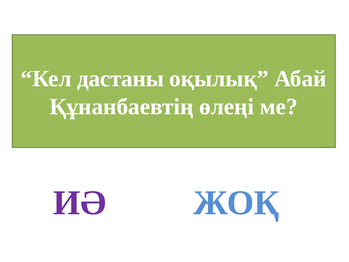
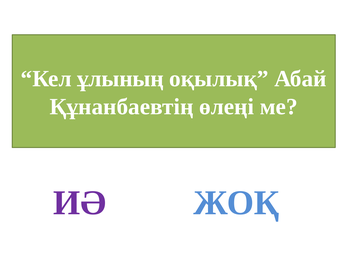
дастаны: дастаны -> ұлының (120, 79)
